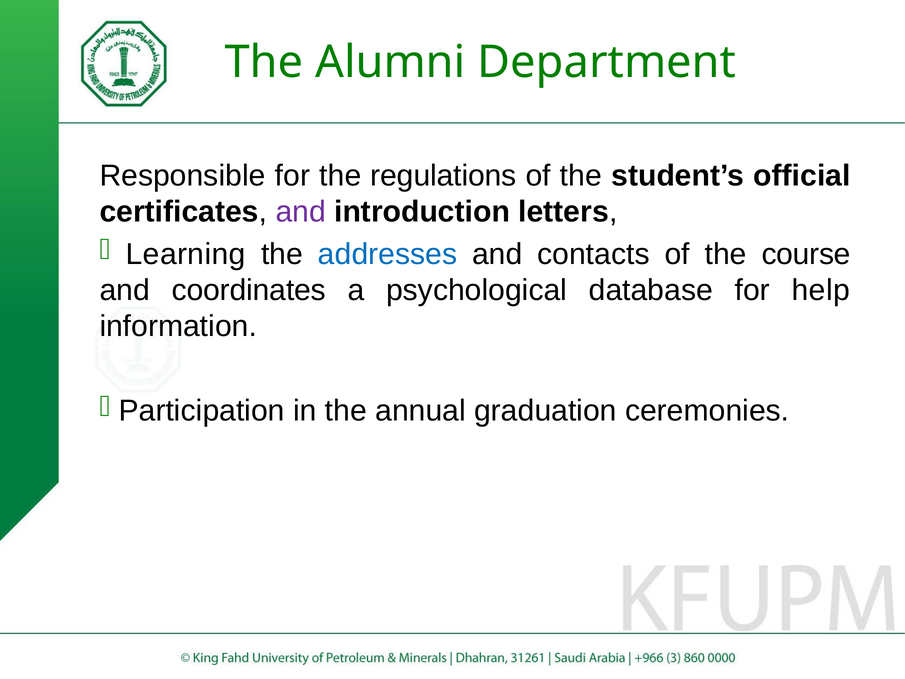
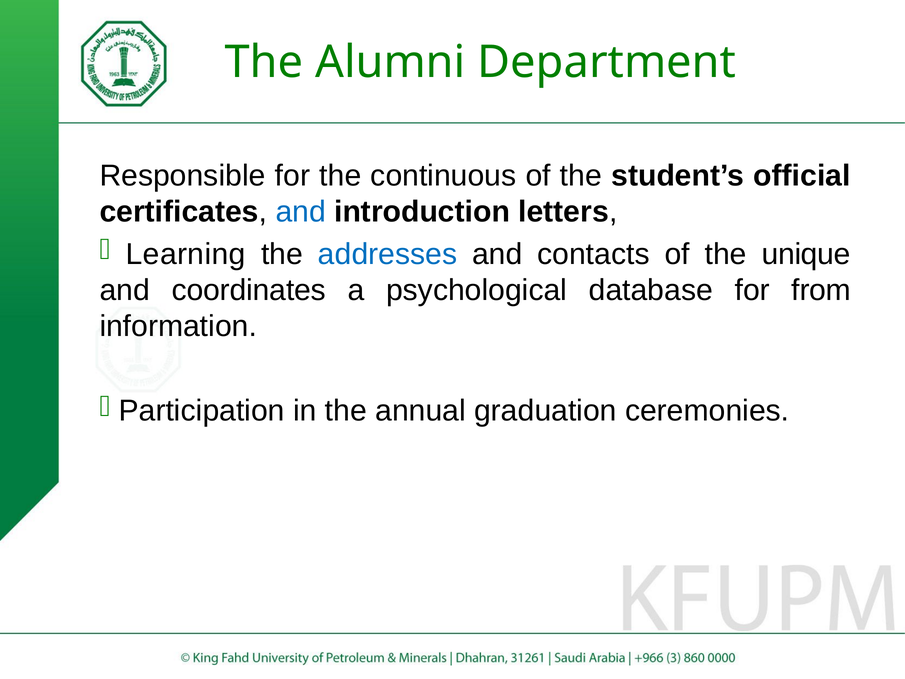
regulations: regulations -> continuous (443, 176)
and colour: purple -> blue (301, 212)
course: course -> unique (806, 254)
help: help -> from (821, 290)
